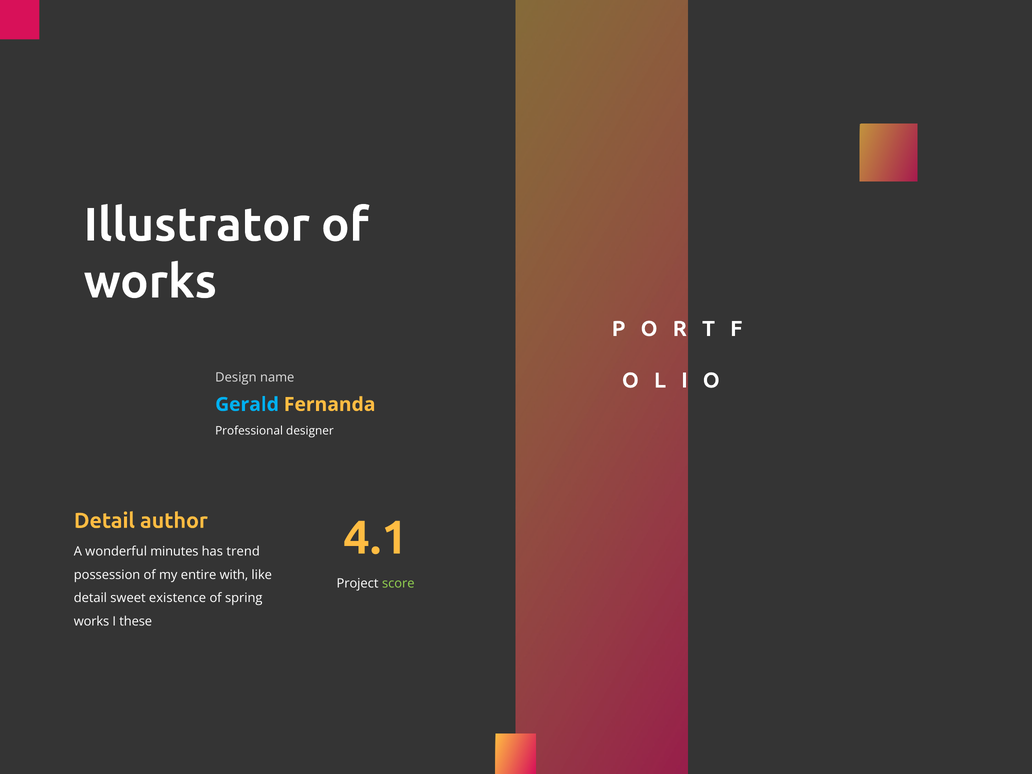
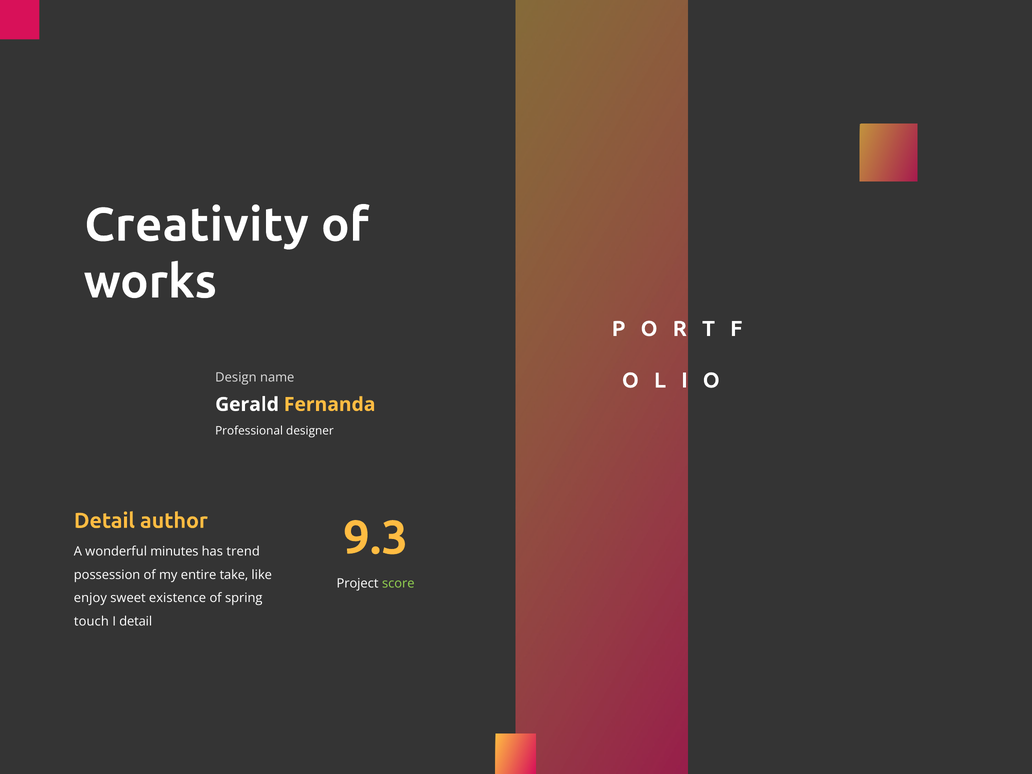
Illustrator: Illustrator -> Creativity (197, 225)
Gerald colour: light blue -> white (247, 405)
4.1: 4.1 -> 9.3 (376, 538)
with: with -> take (234, 575)
detail: detail -> enjoy (90, 598)
works: works -> touch (91, 621)
I these: these -> detail (136, 621)
